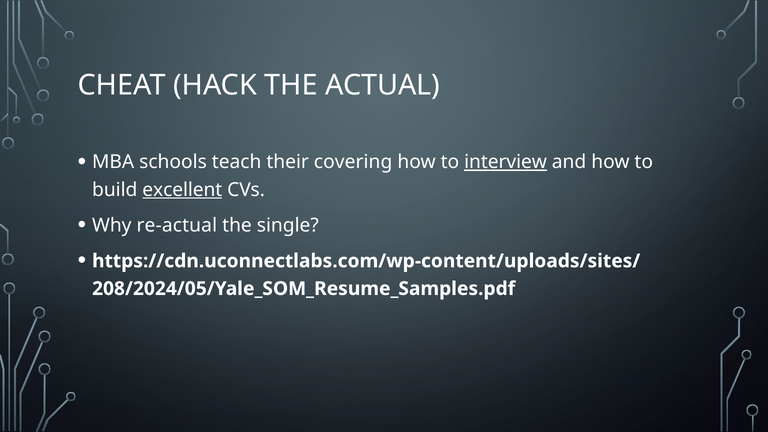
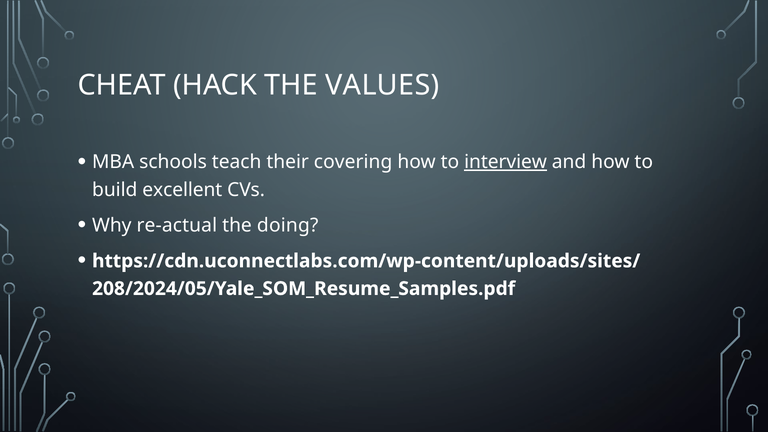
ACTUAL: ACTUAL -> VALUES (382, 85)
excellent underline: present -> none (182, 190)
single: single -> doing (288, 225)
